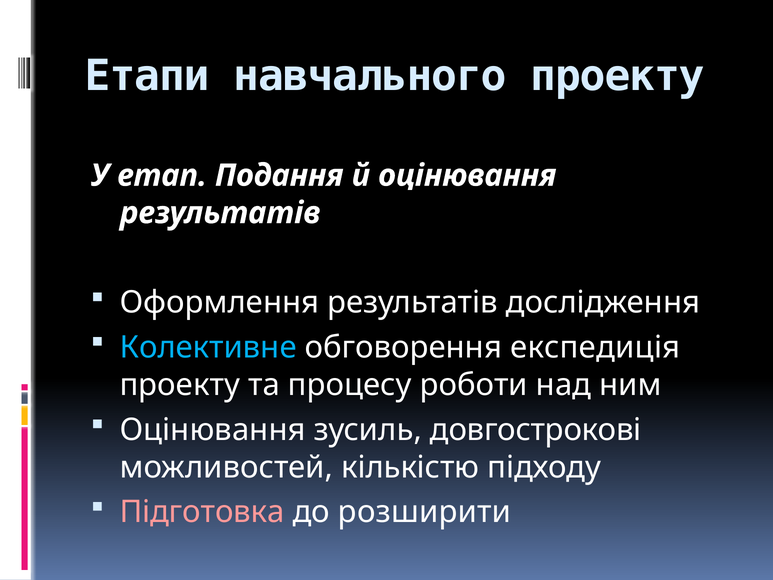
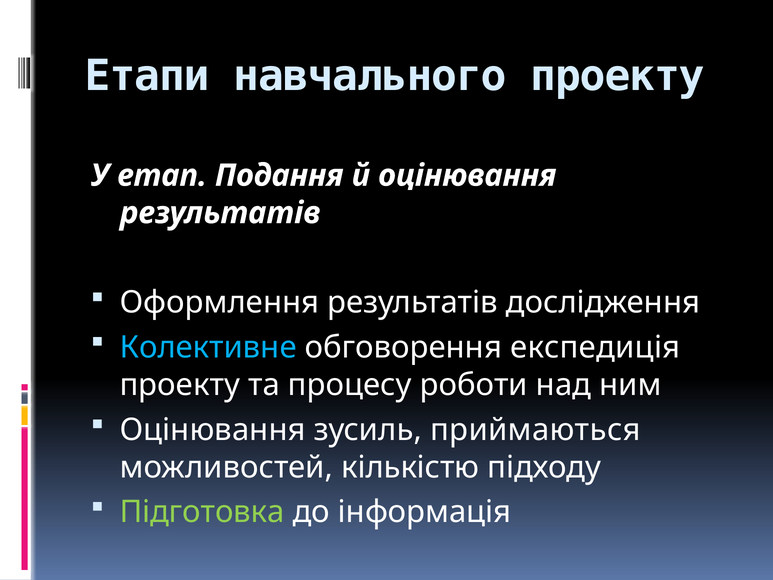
довгострокові: довгострокові -> приймаються (535, 430)
Підготовка colour: pink -> light green (202, 512)
розширити: розширити -> інформація (425, 512)
